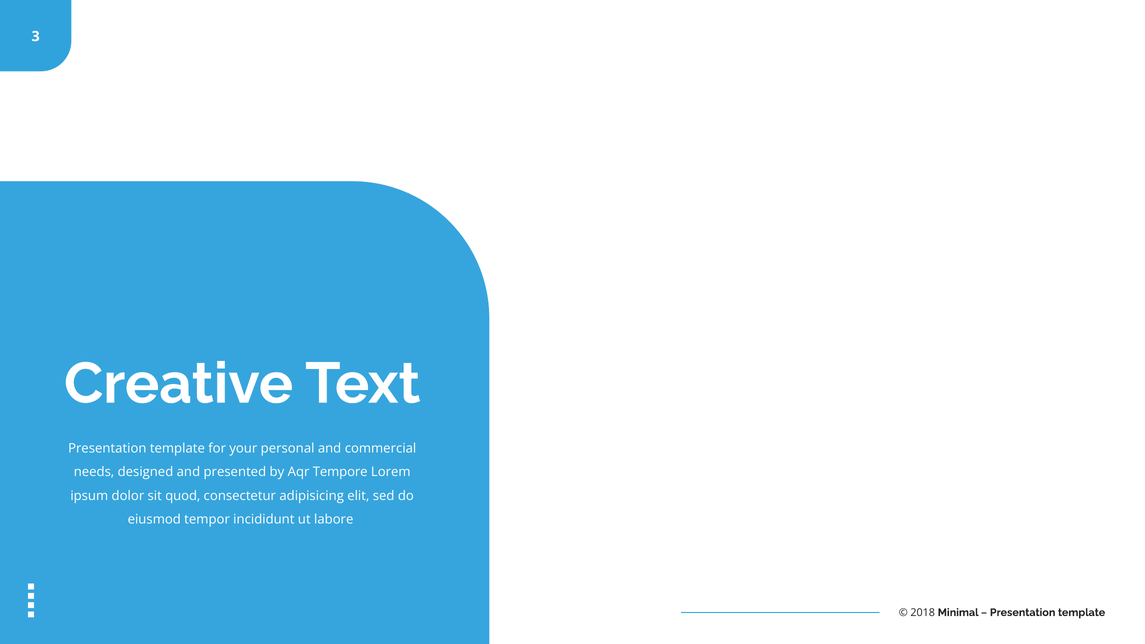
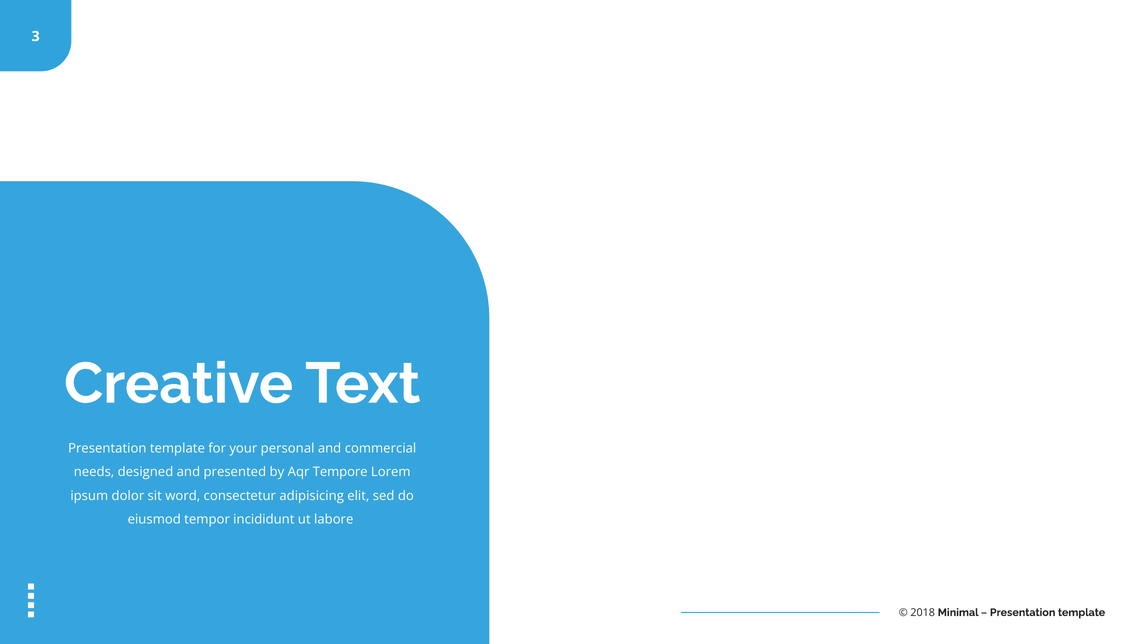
quod: quod -> word (183, 496)
